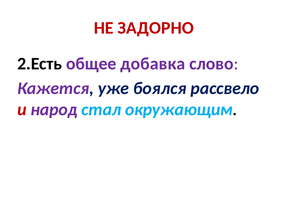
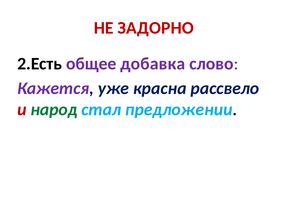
боялся: боялся -> красна (160, 88)
народ colour: purple -> green (54, 109)
окружающим: окружающим -> предложении (179, 109)
